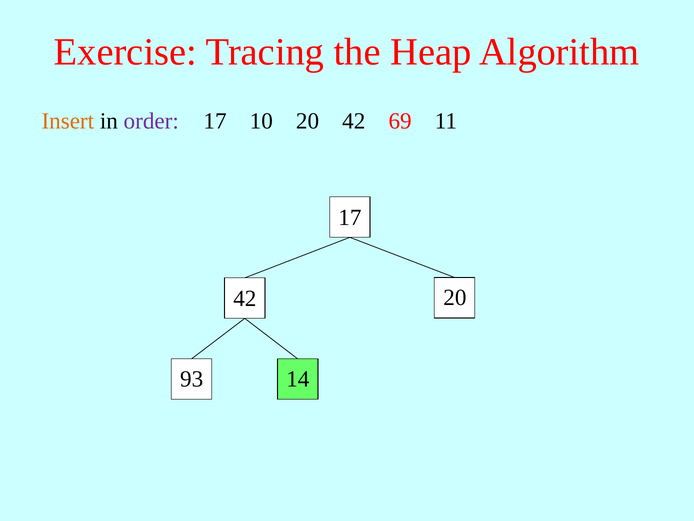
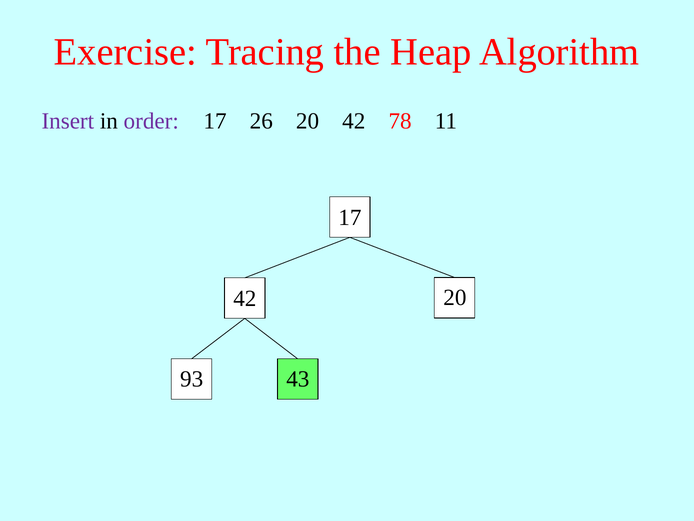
Insert colour: orange -> purple (68, 121)
10: 10 -> 26 (261, 121)
69: 69 -> 78 (400, 121)
14: 14 -> 43 (298, 379)
